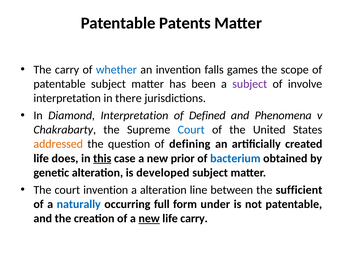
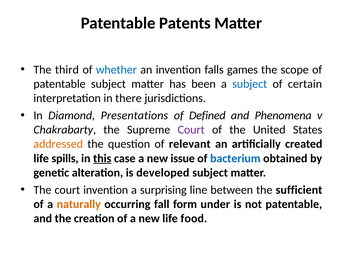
The carry: carry -> third (67, 70)
subject colour: purple -> blue (250, 84)
involve: involve -> certain (305, 84)
Diamond Interpretation: Interpretation -> Presentations (134, 116)
Court colour: blue -> purple (191, 130)
defining: defining -> relevant (190, 144)
does: does -> spills (65, 158)
prior: prior -> issue (183, 158)
a alteration: alteration -> surprising (163, 190)
naturally colour: blue -> orange (79, 204)
full: full -> fall (162, 204)
new underline: present -> none (149, 219)
life carry: carry -> food (194, 219)
